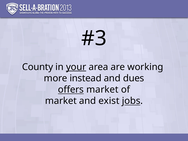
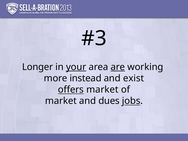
County: County -> Longer (38, 67)
are underline: none -> present (118, 67)
dues: dues -> exist (134, 78)
exist: exist -> dues (109, 101)
